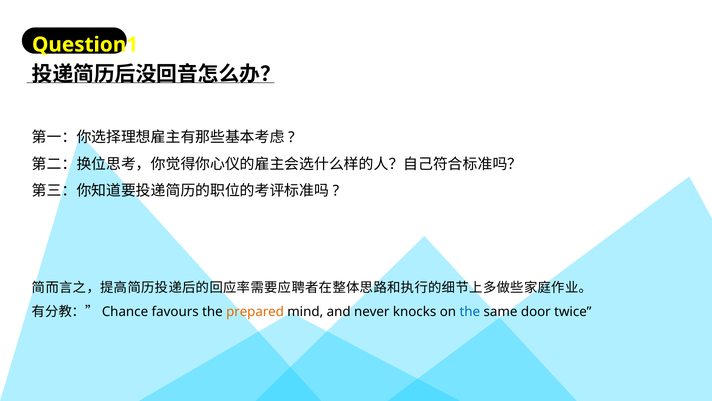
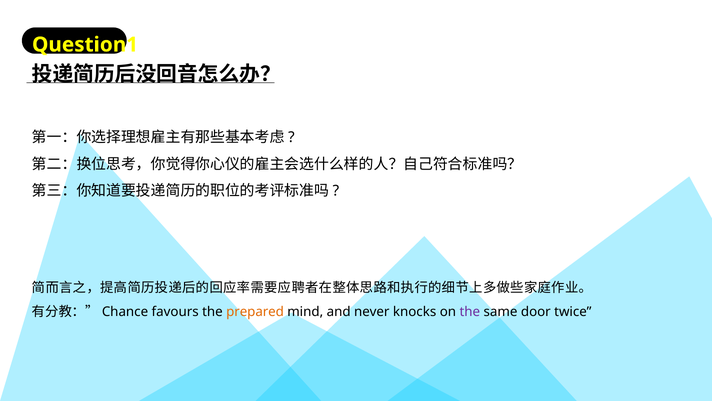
the colour: blue -> purple (470, 312)
